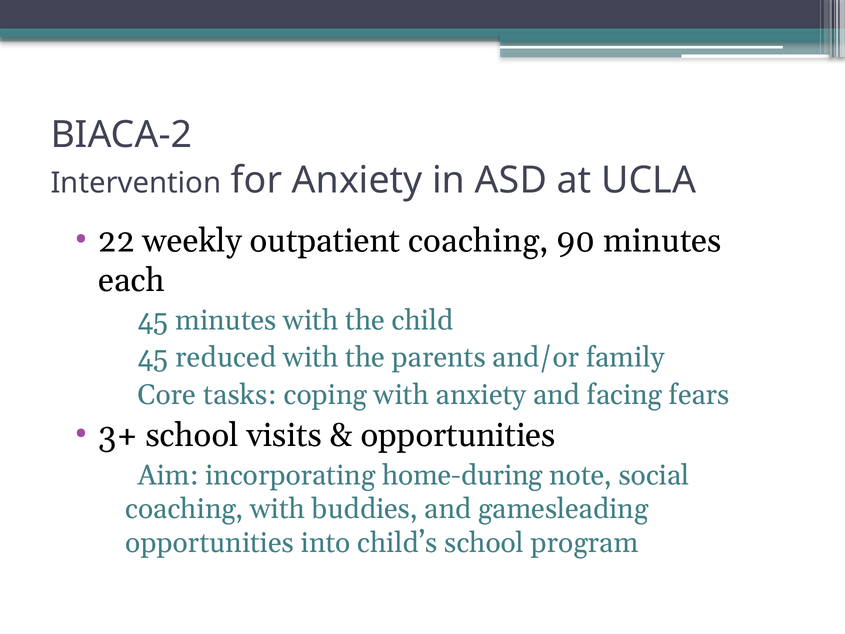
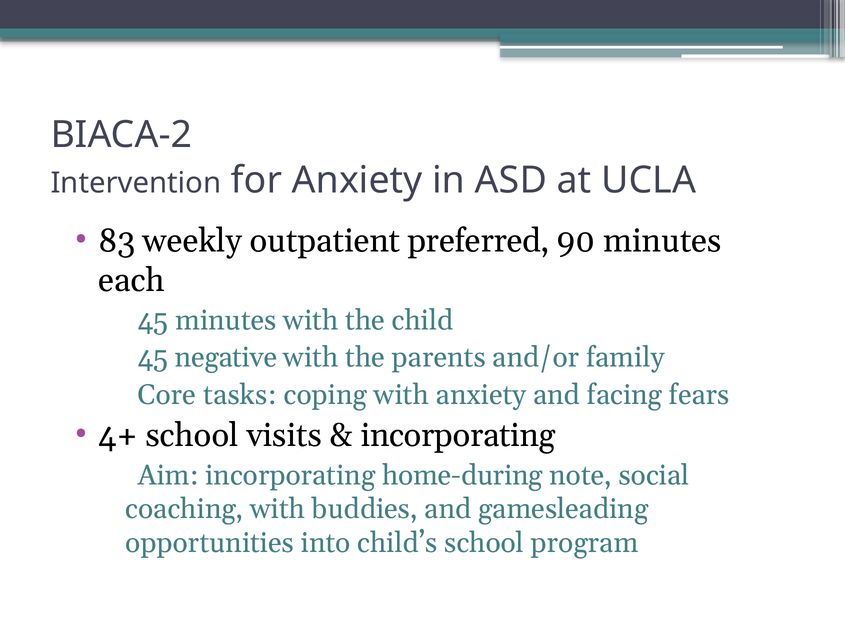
22: 22 -> 83 (117, 241)
outpatient coaching: coaching -> preferred (479, 241)
reduced: reduced -> negative (226, 358)
3+: 3+ -> 4+ (118, 435)
opportunities: opportunities -> incorporating (458, 435)
